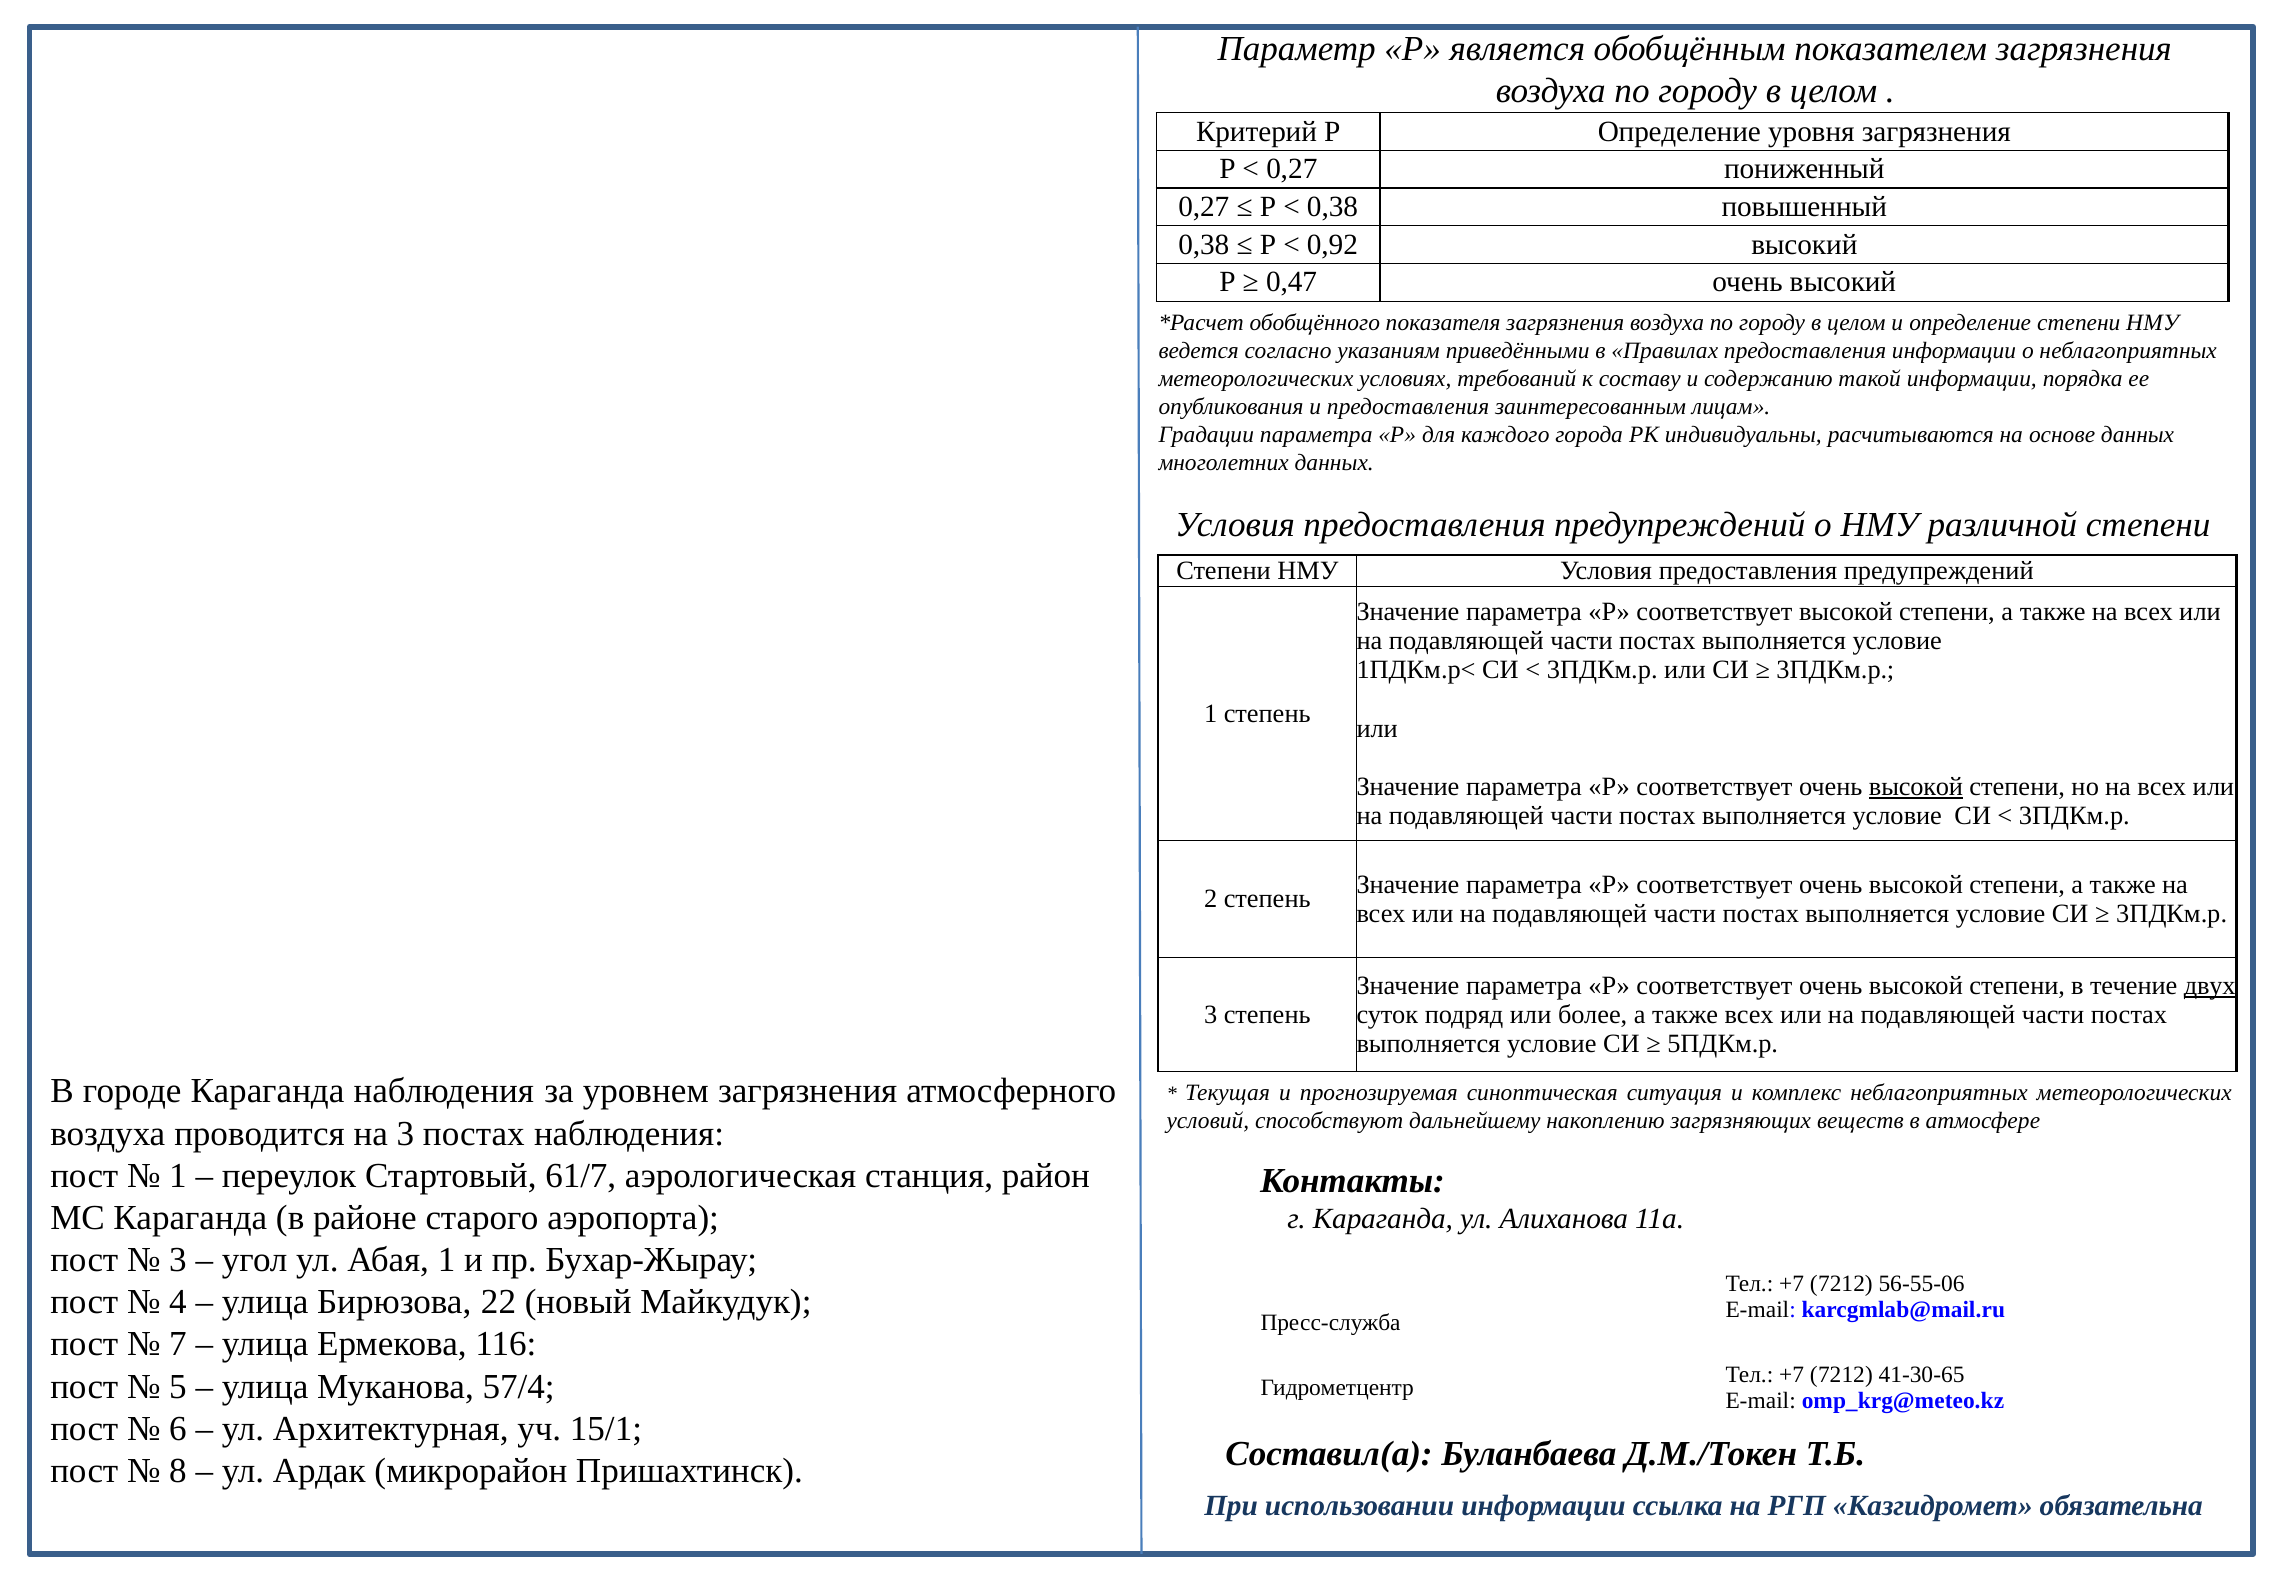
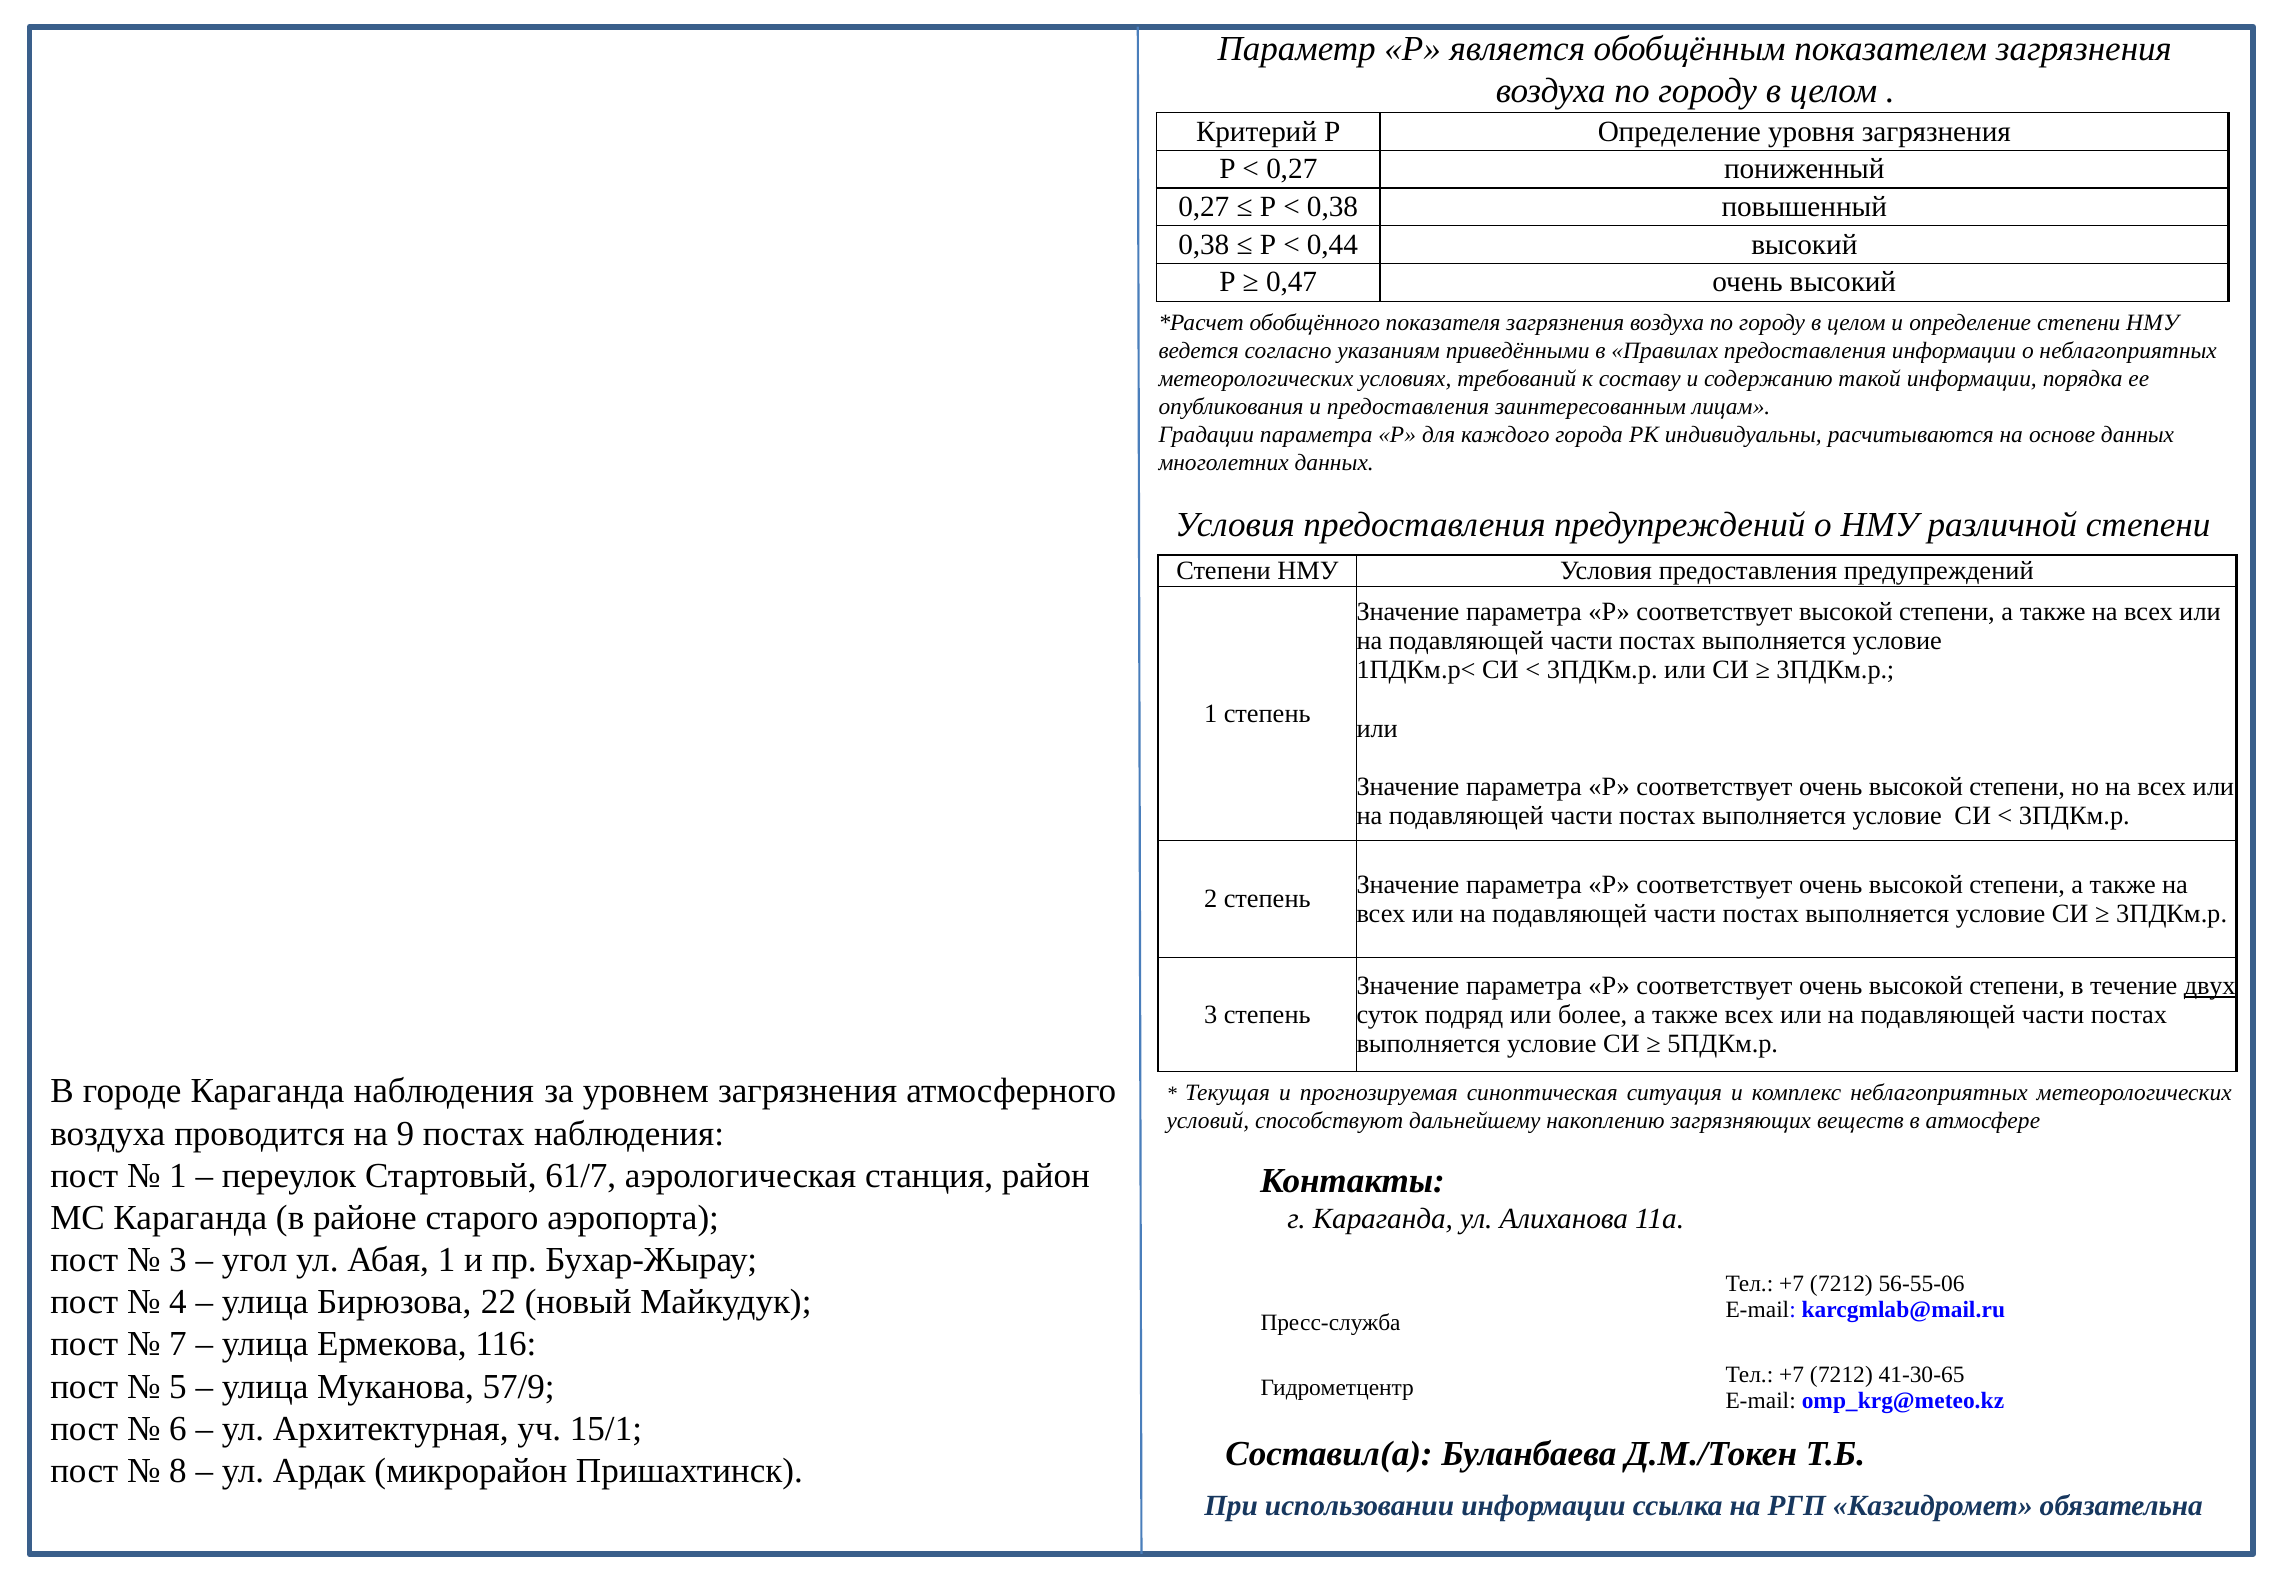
0,92: 0,92 -> 0,44 (1332, 244)
высокой underline: present -> none (1916, 787)
на 3: 3 -> 9 (405, 1133)
57/4: 57/4 -> 57/9 (519, 1386)
